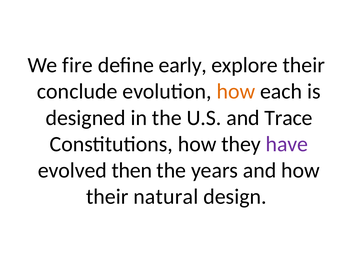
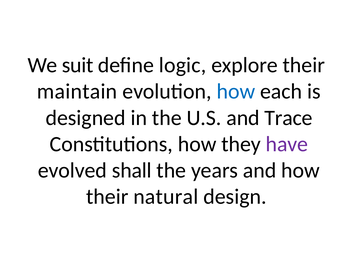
fire: fire -> suit (78, 65)
early: early -> logic (183, 65)
conclude: conclude -> maintain (77, 91)
how colour: orange -> blue (236, 91)
then: then -> shall (132, 170)
